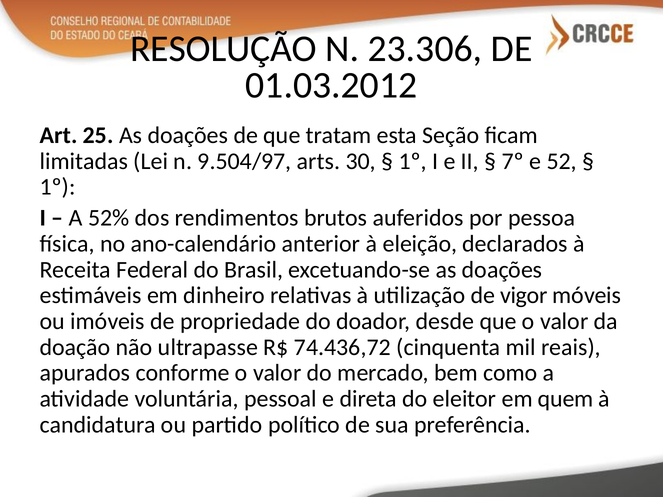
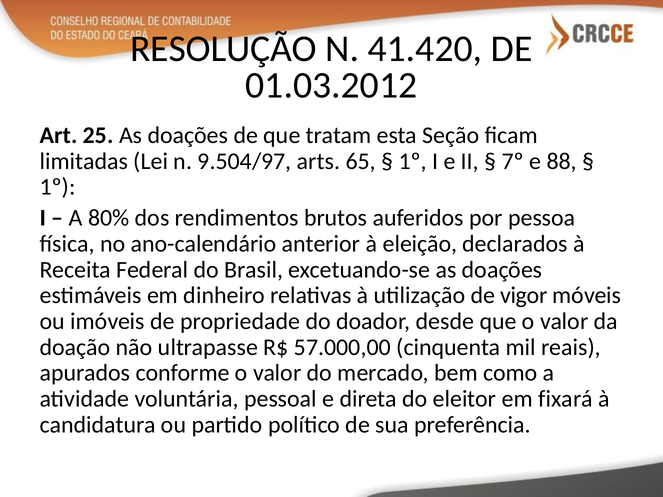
23.306: 23.306 -> 41.420 (425, 49)
30: 30 -> 65 (361, 161)
52: 52 -> 88 (562, 161)
52%: 52% -> 80% (109, 218)
74.436,72: 74.436,72 -> 57.000,00 (342, 347)
quem: quem -> fixará (566, 399)
